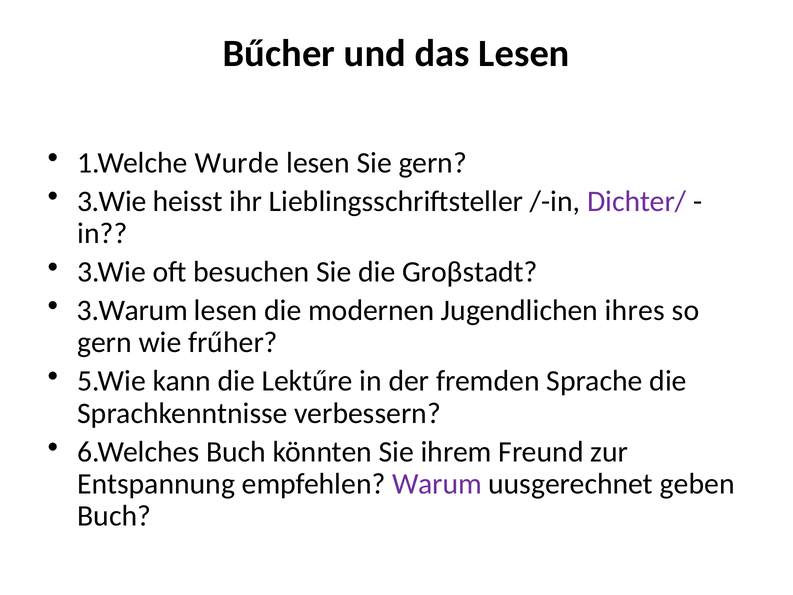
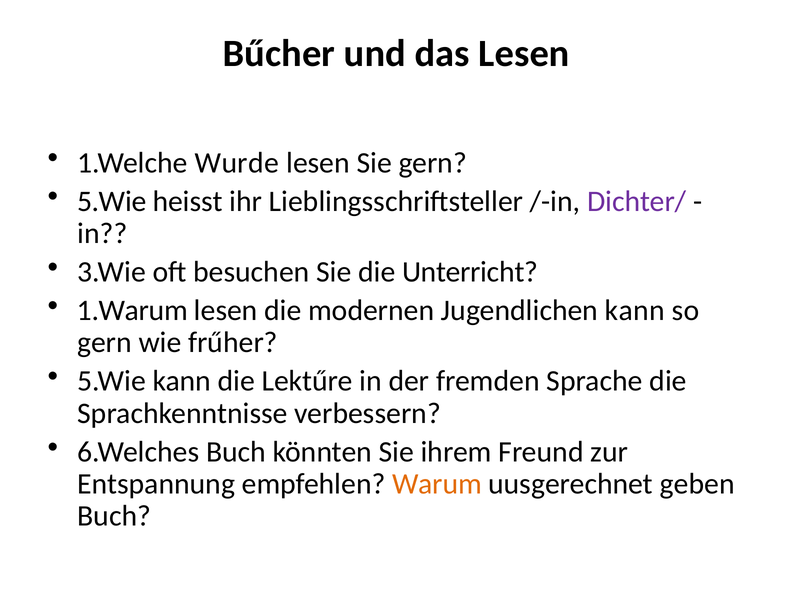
3.Wie: 3.Wie -> 5.Wie (112, 201)
Groβstadt: Groβstadt -> Unterricht (470, 272)
3.Warum: 3.Warum -> 1.Warum (132, 310)
Jugendlichen ihres: ihres -> kann (635, 310)
Warum colour: purple -> orange (437, 484)
